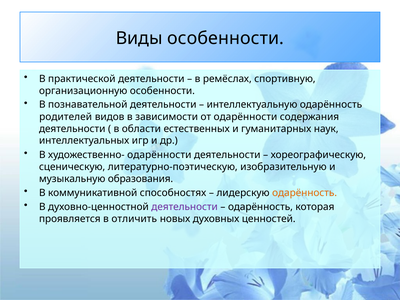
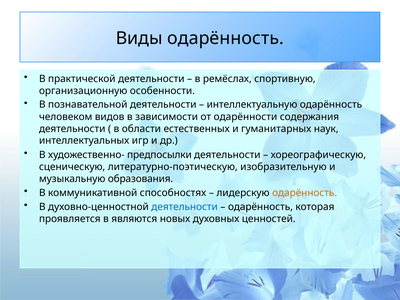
Виды особенности: особенности -> одарённость (226, 38)
родителей: родителей -> человеком (66, 117)
художественно- одарённости: одарённости -> предпосылки (159, 155)
деятельности colour: purple -> blue (185, 207)
отличить: отличить -> являются (134, 219)
